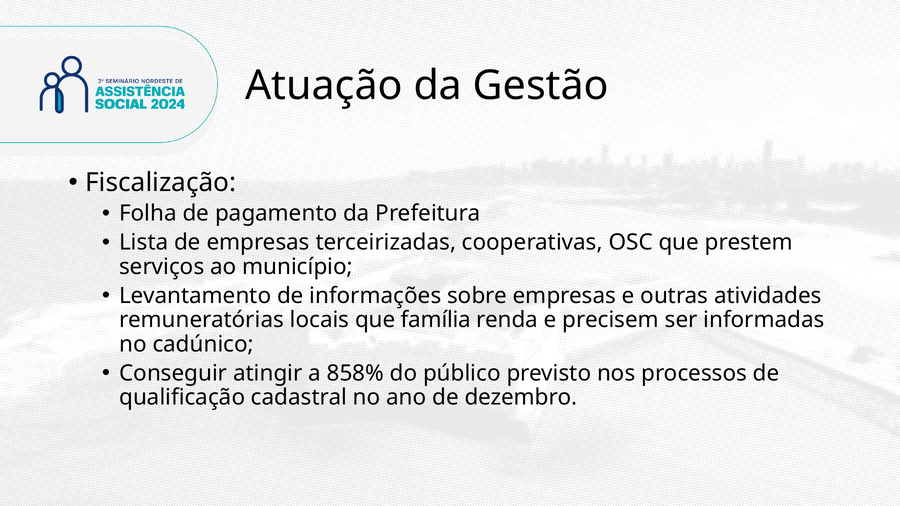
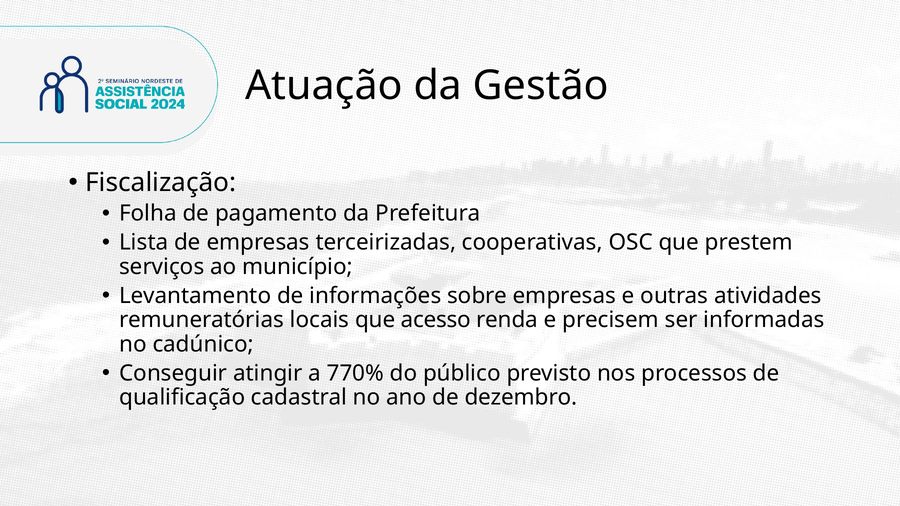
família: família -> acesso (436, 320)
858%: 858% -> 770% (355, 373)
